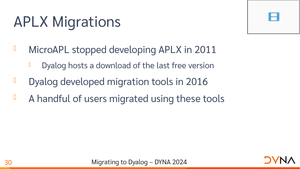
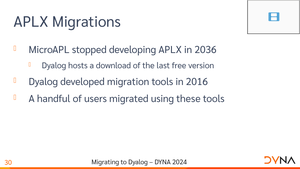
2011: 2011 -> 2036 (206, 50)
